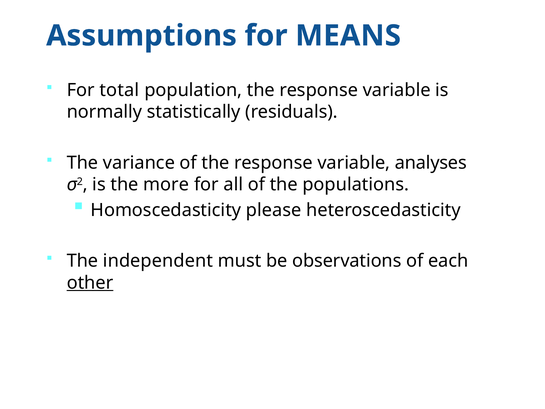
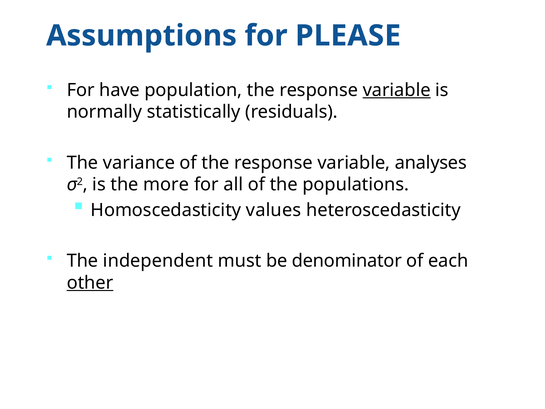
MEANS: MEANS -> PLEASE (348, 36)
total: total -> have (120, 90)
variable underline: none -> present (397, 90)
please: please -> values (274, 210)
observations: observations -> denominator (347, 261)
